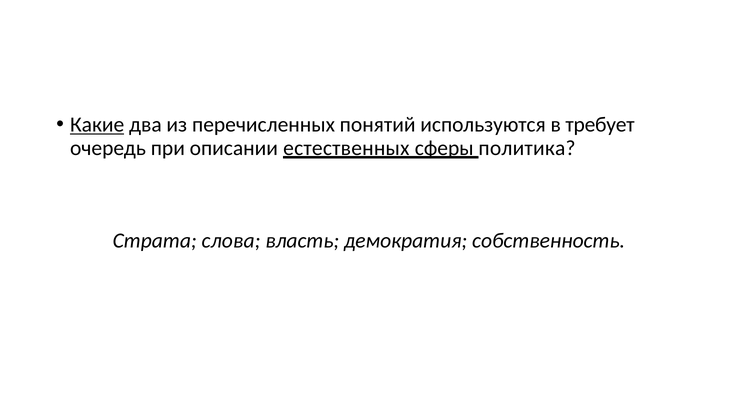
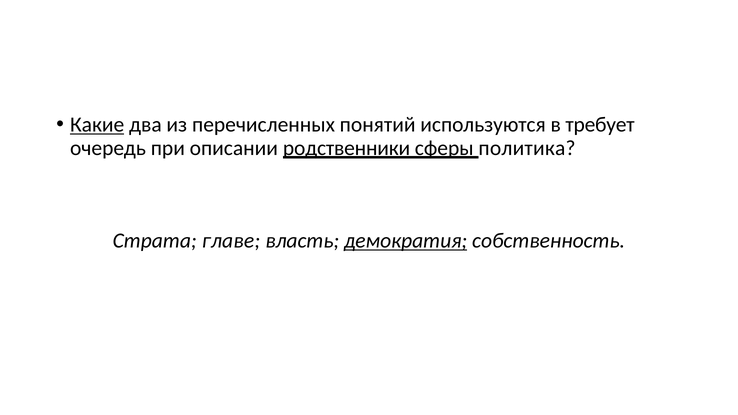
естественных: естественных -> родственники (347, 148)
слова: слова -> главе (231, 241)
демократия underline: none -> present (406, 241)
